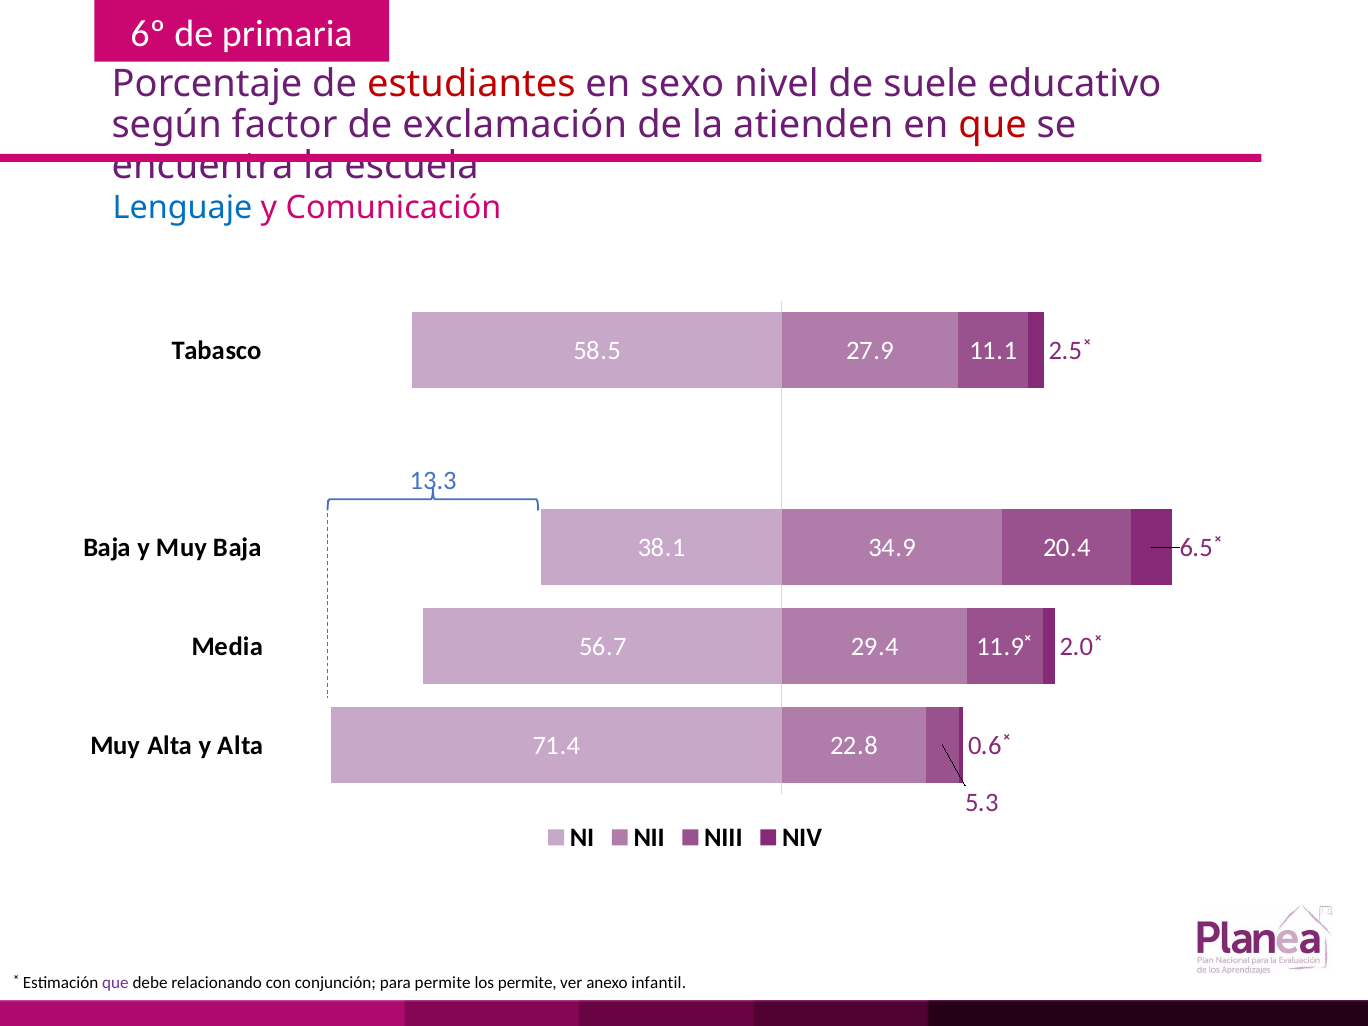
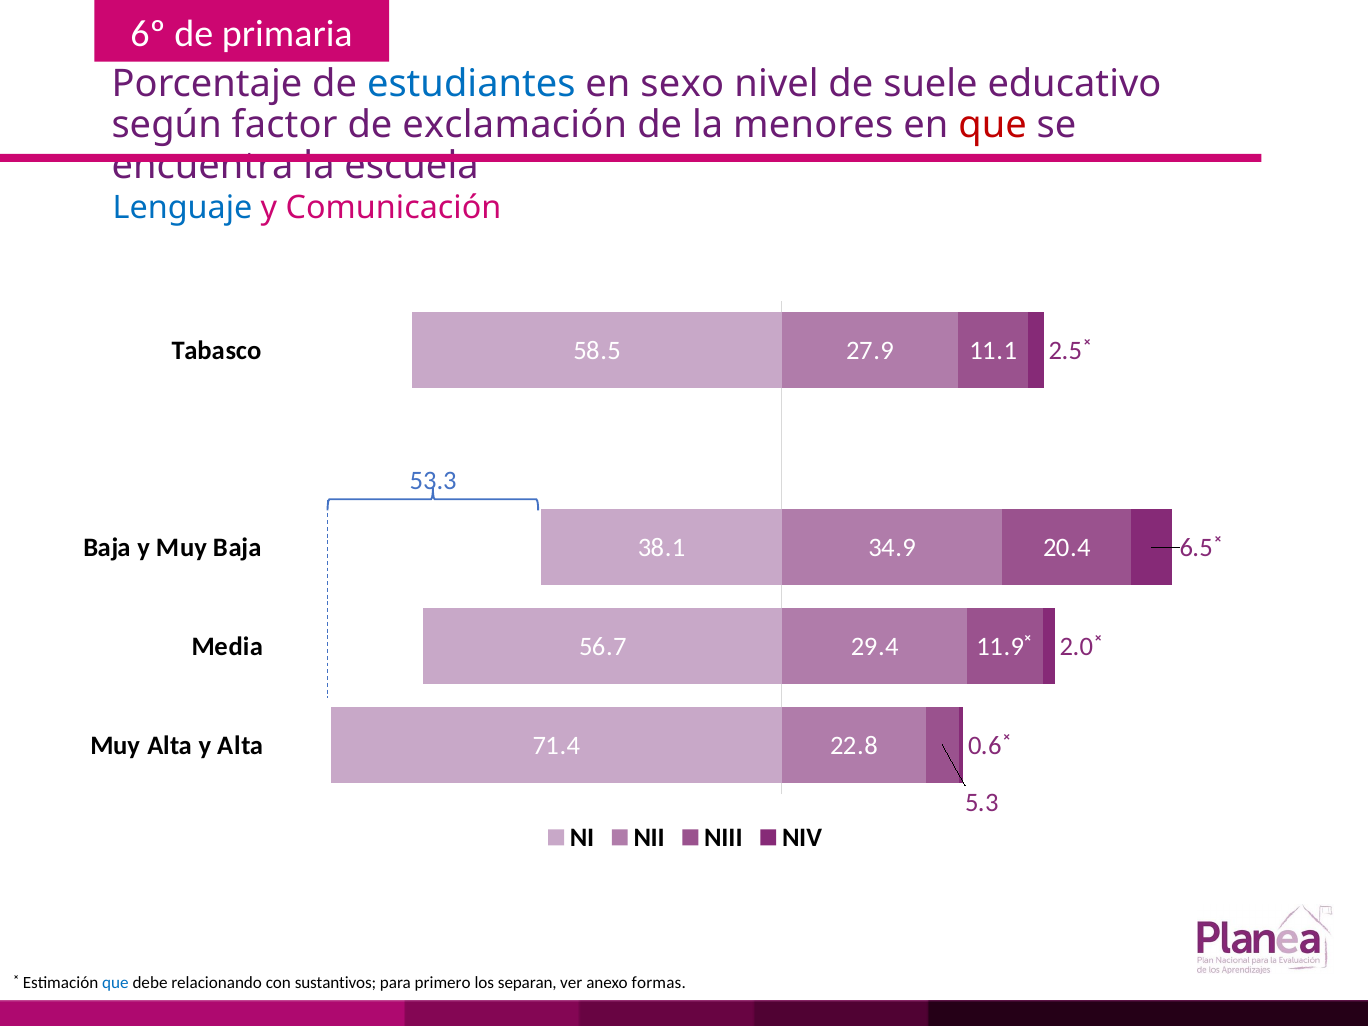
estudiantes colour: red -> blue (471, 84)
atienden: atienden -> menores (813, 125)
13.3: 13.3 -> 53.3 (433, 481)
que colour: purple -> blue (115, 983)
conjunción: conjunción -> sustantivos (335, 983)
para permite: permite -> primero (443, 983)
los permite: permite -> separan (527, 983)
infantil: infantil -> formas (659, 983)
